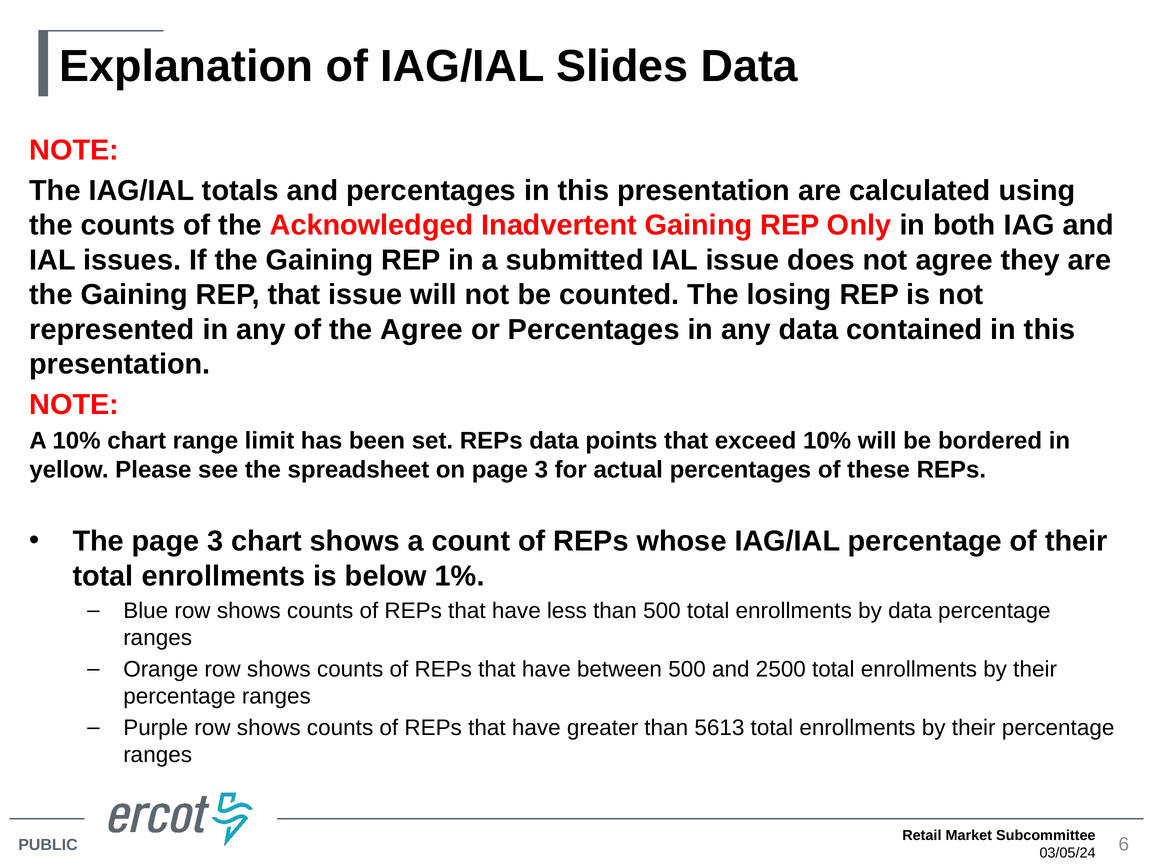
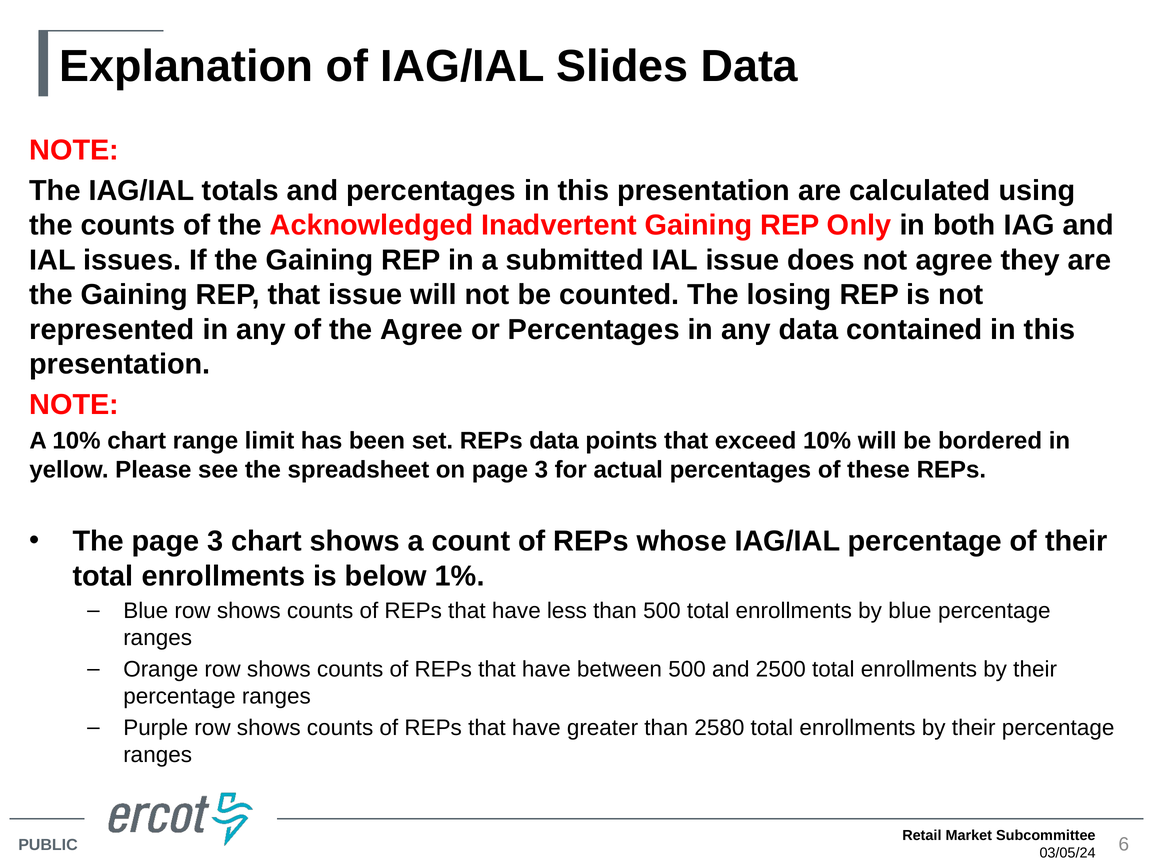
by data: data -> blue (910, 610)
5613: 5613 -> 2580 (719, 727)
